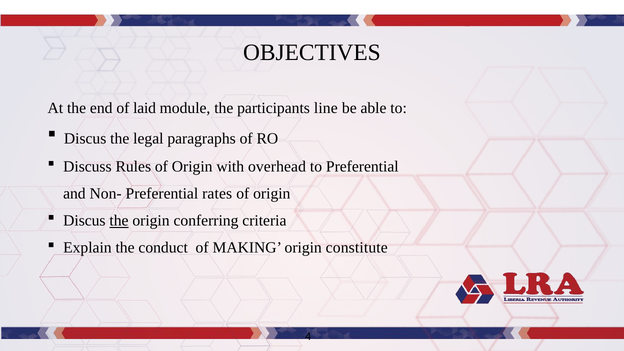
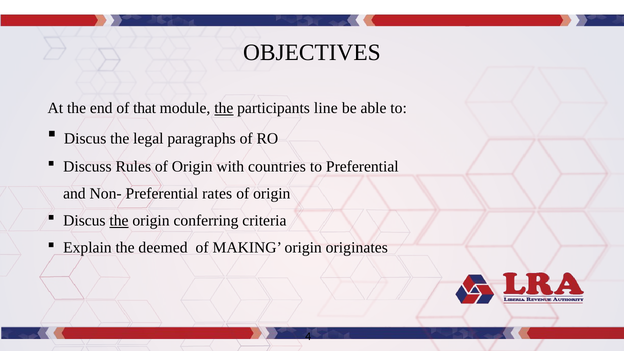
laid: laid -> that (145, 108)
the underline: none -> present (224, 108)
overhead: overhead -> countries (277, 167)
conduct: conduct -> deemed (163, 248)
constitute: constitute -> originates (357, 248)
